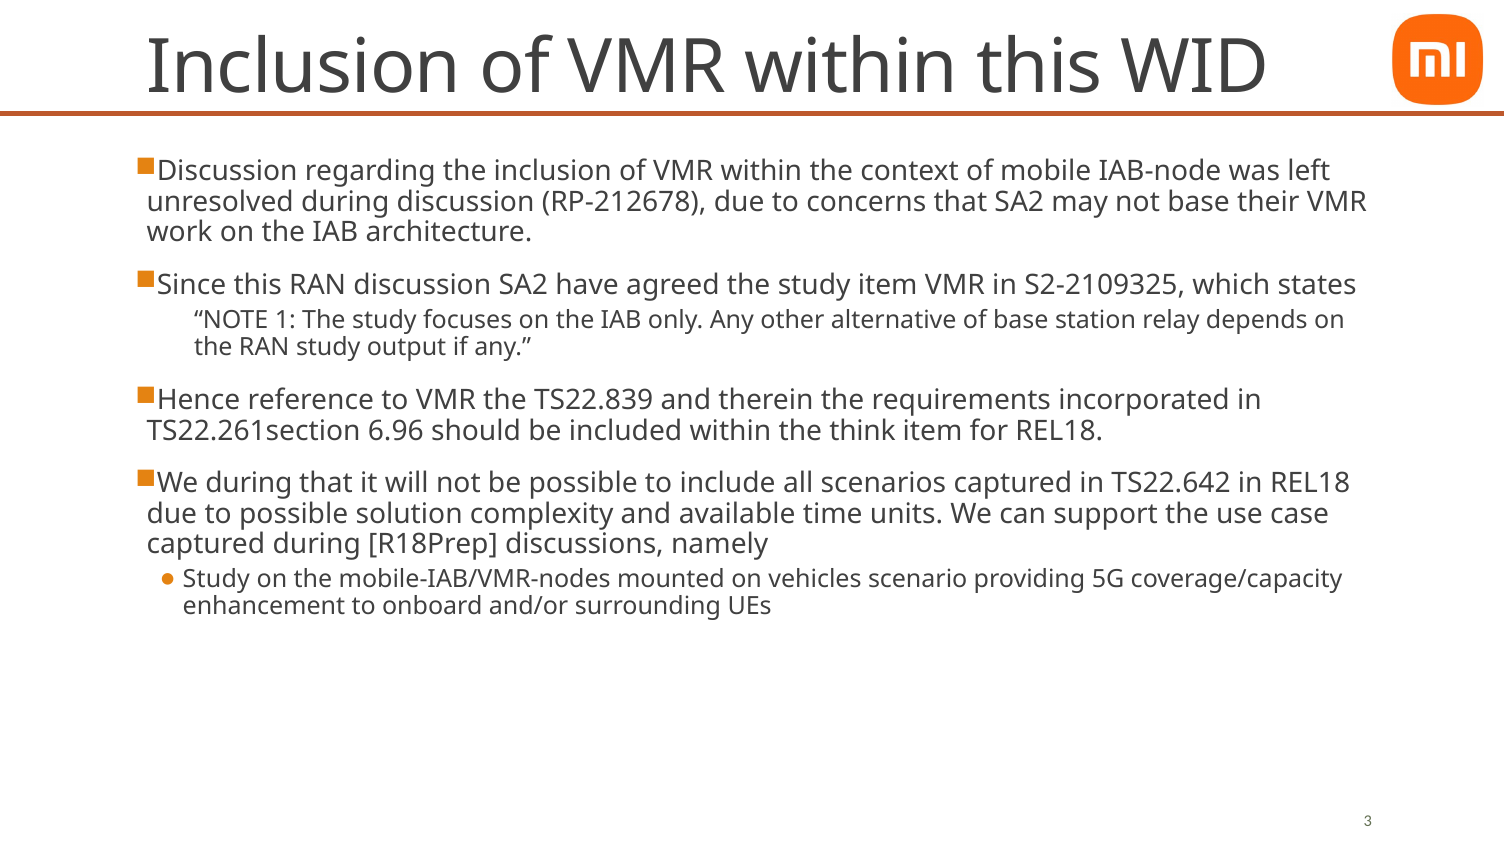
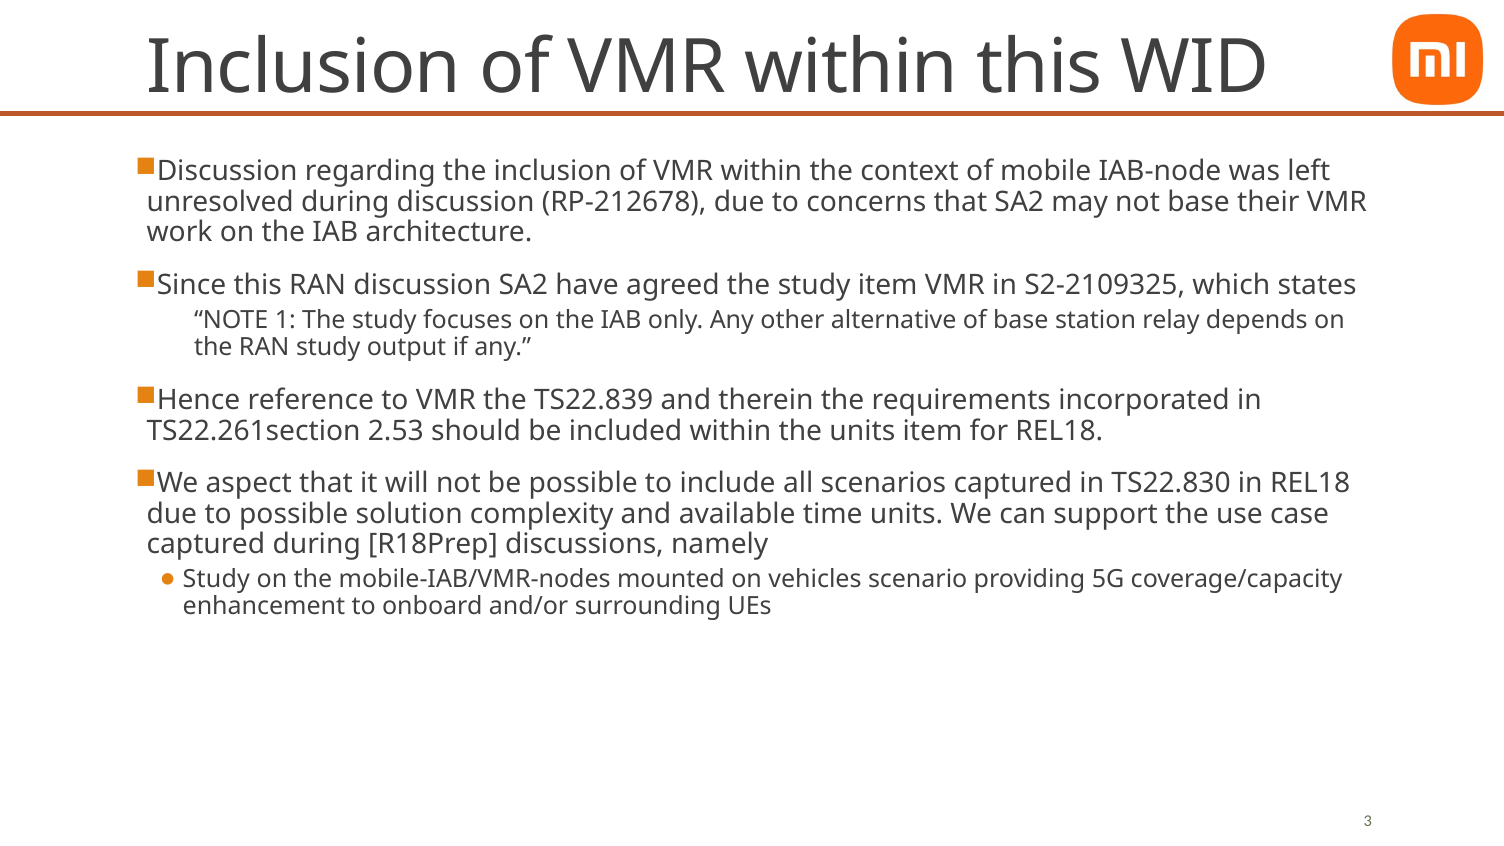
6.96: 6.96 -> 2.53 (396, 431)
the think: think -> units (862, 431)
We during: during -> aspect (249, 484)
TS22.642: TS22.642 -> TS22.830 (1171, 484)
